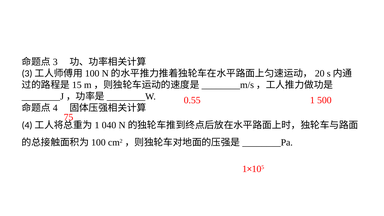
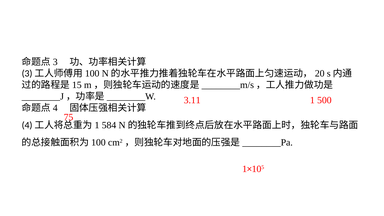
0.55: 0.55 -> 3.11 (192, 100)
040: 040 -> 584 (109, 125)
